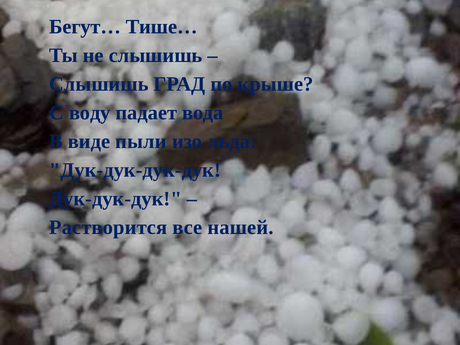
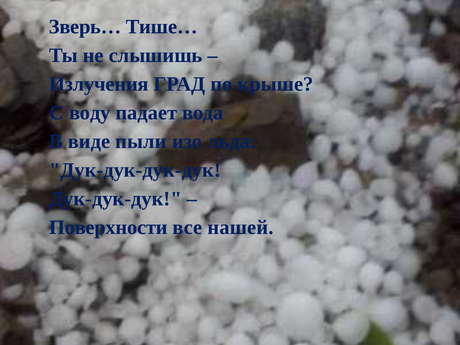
Бегут…: Бегут… -> Зверь… (85, 27)
Слышишь: Слышишь -> Излучения (99, 84)
Растворится: Растворится -> Поверхности (108, 227)
